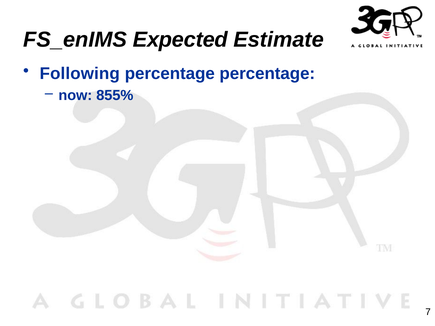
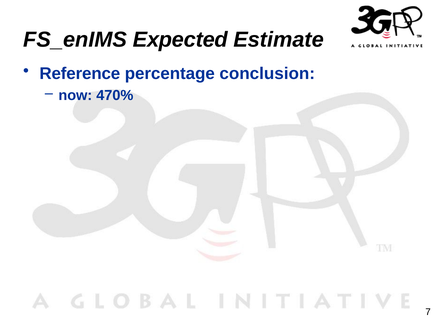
Following: Following -> Reference (80, 74)
percentage percentage: percentage -> conclusion (267, 74)
855%: 855% -> 470% (115, 95)
